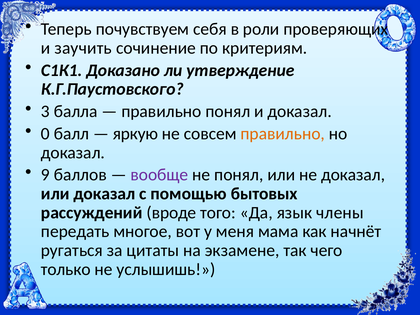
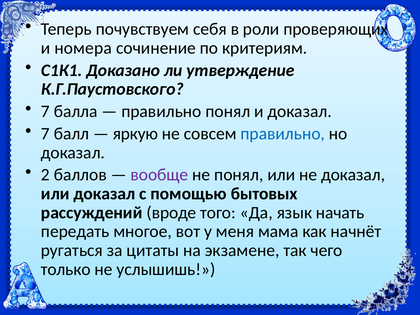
заучить: заучить -> номера (83, 48)
3: 3 -> 7 (45, 111)
0: 0 -> 7 (45, 134)
правильно colour: orange -> blue (283, 134)
9: 9 -> 2 (45, 175)
члены: члены -> начать (340, 213)
